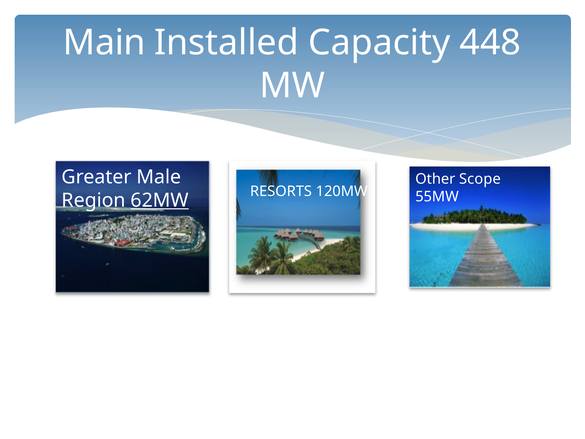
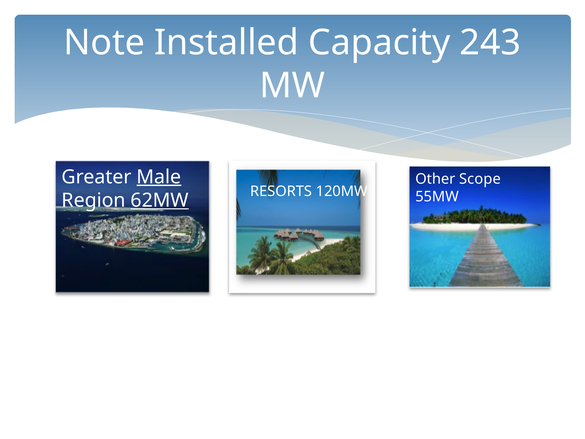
Main: Main -> Note (104, 43)
448: 448 -> 243 (490, 43)
Male underline: none -> present (159, 177)
